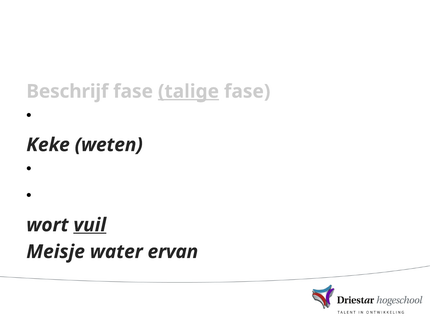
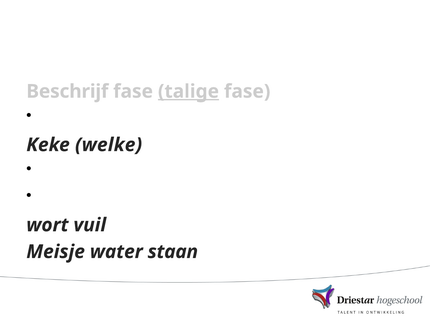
weten: weten -> welke (109, 145)
vuil underline: present -> none (90, 225)
ervan: ervan -> staan (173, 252)
